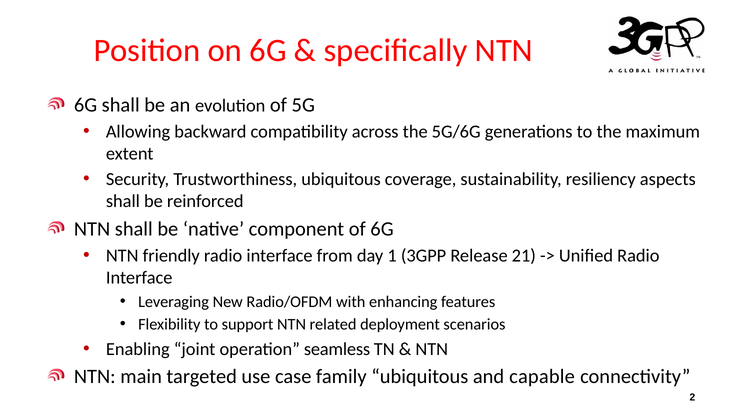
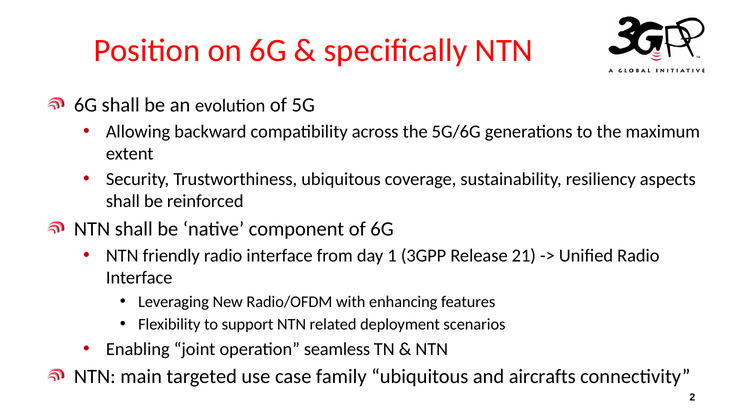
capable: capable -> aircrafts (542, 377)
